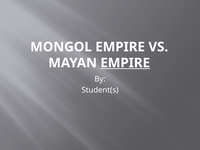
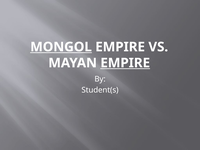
MONGOL underline: none -> present (61, 47)
